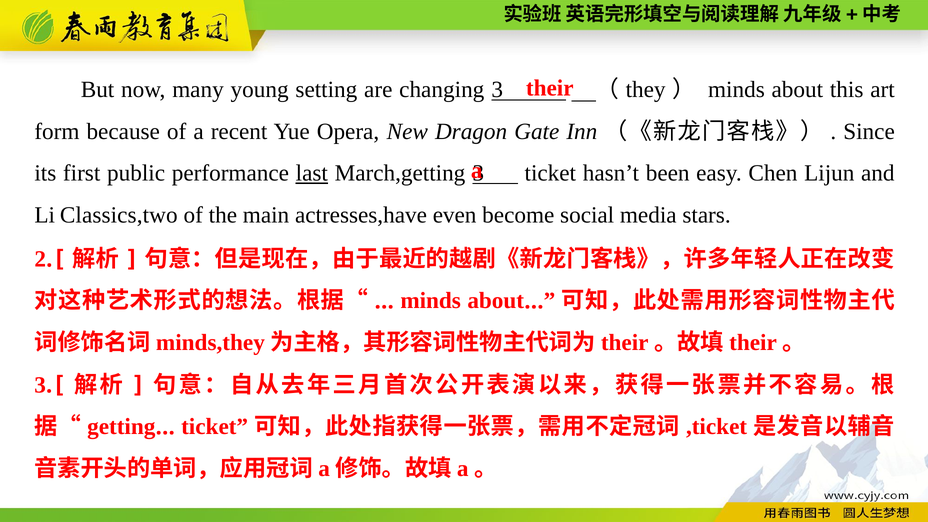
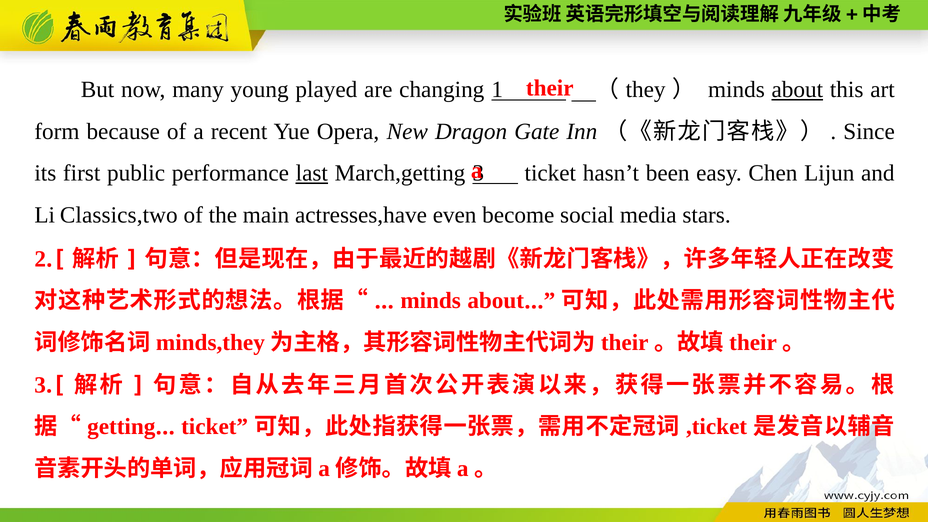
setting: setting -> played (326, 90)
changing 3: 3 -> 1 (497, 90)
about underline: none -> present (797, 90)
